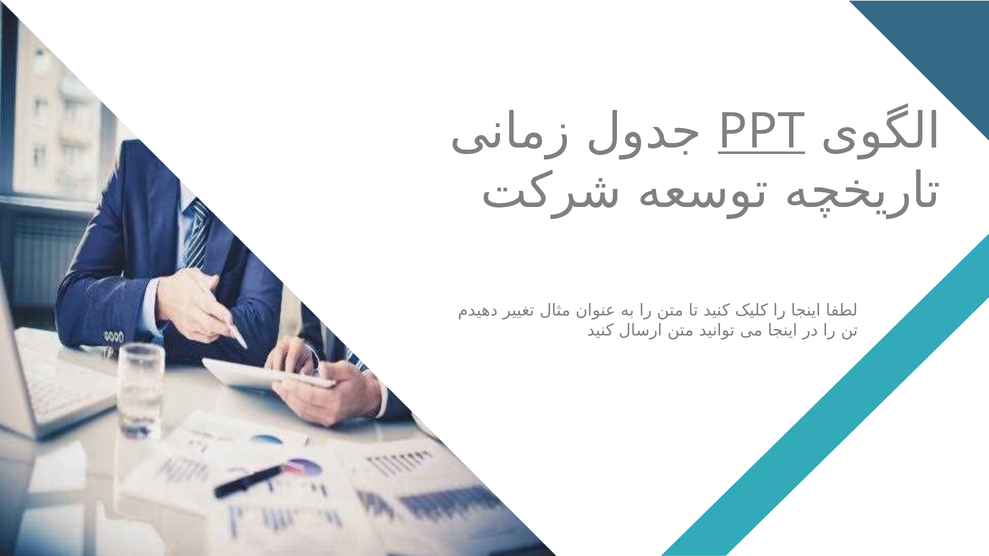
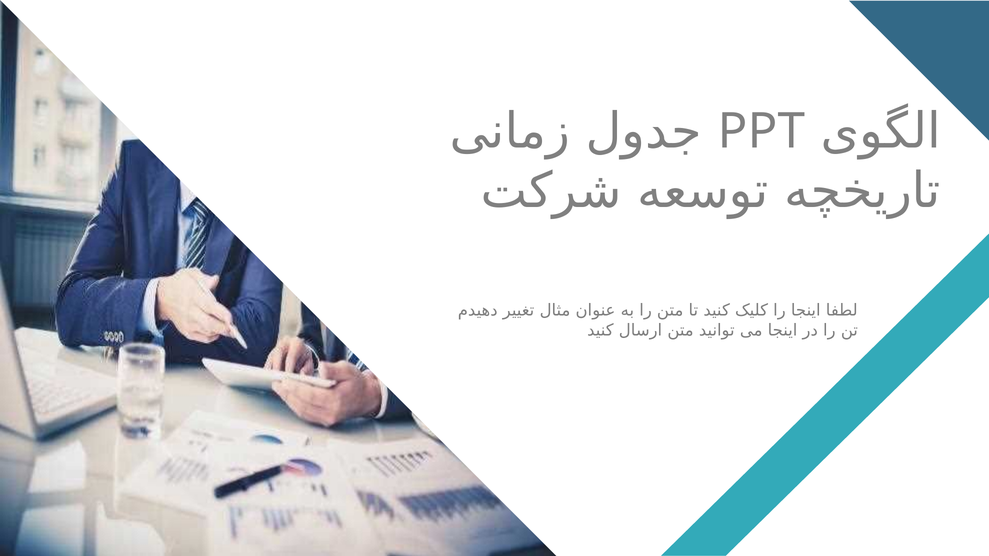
PPT underline: present -> none (761, 132)
